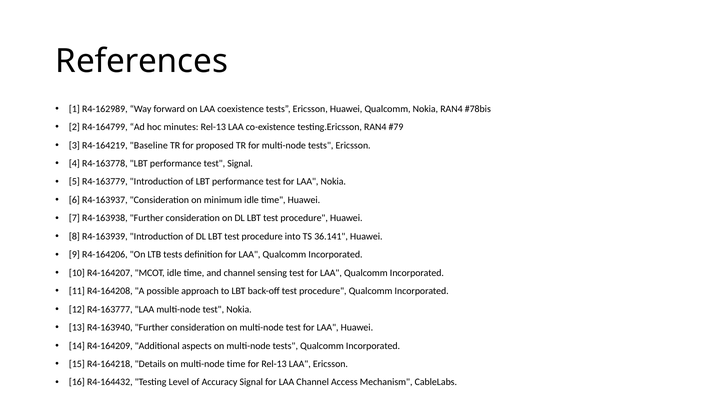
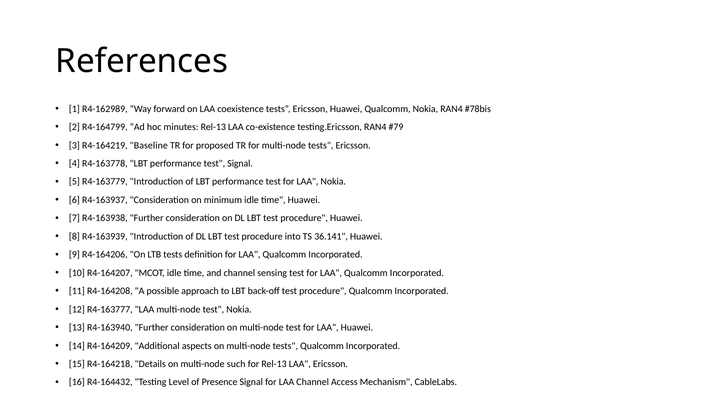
multi-node time: time -> such (236, 363)
Accuracy: Accuracy -> Presence (220, 382)
